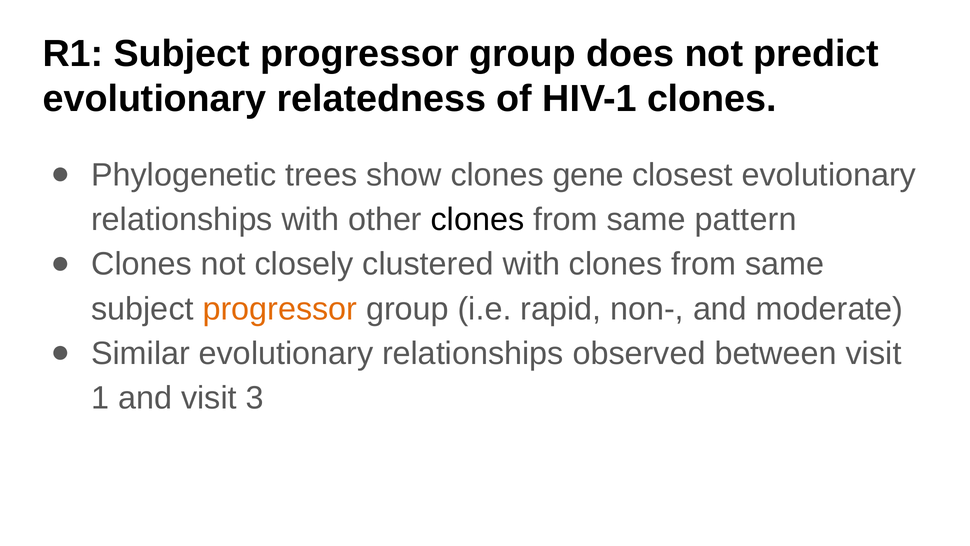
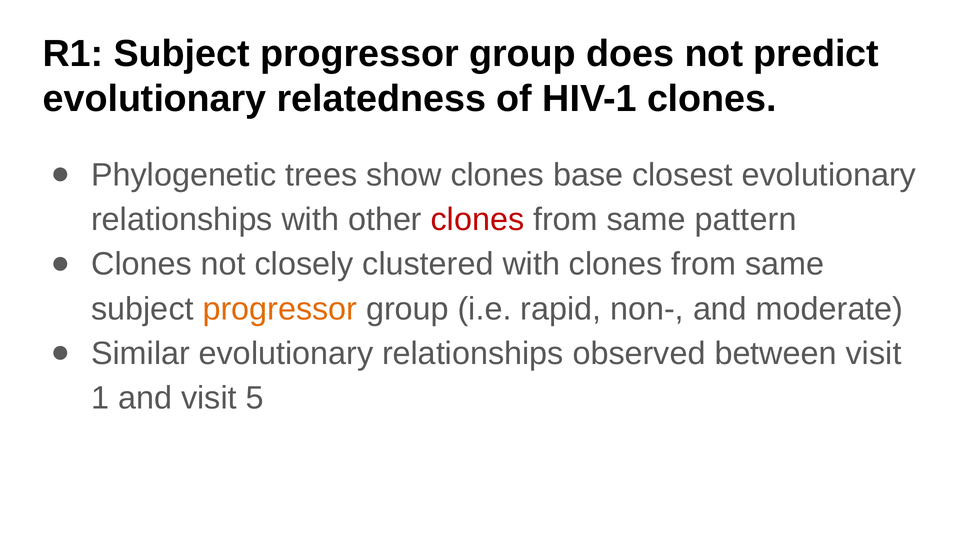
gene: gene -> base (588, 175)
clones colour: black -> red (477, 219)
3: 3 -> 5 (255, 398)
